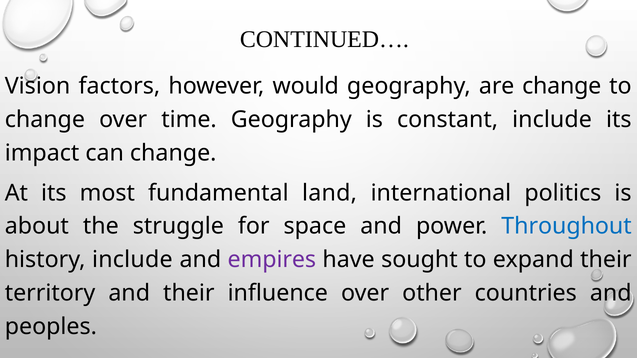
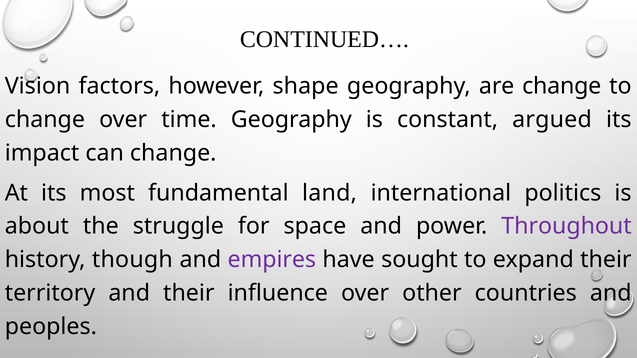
would: would -> shape (306, 86)
constant include: include -> argued (552, 120)
Throughout colour: blue -> purple (566, 227)
history include: include -> though (132, 260)
